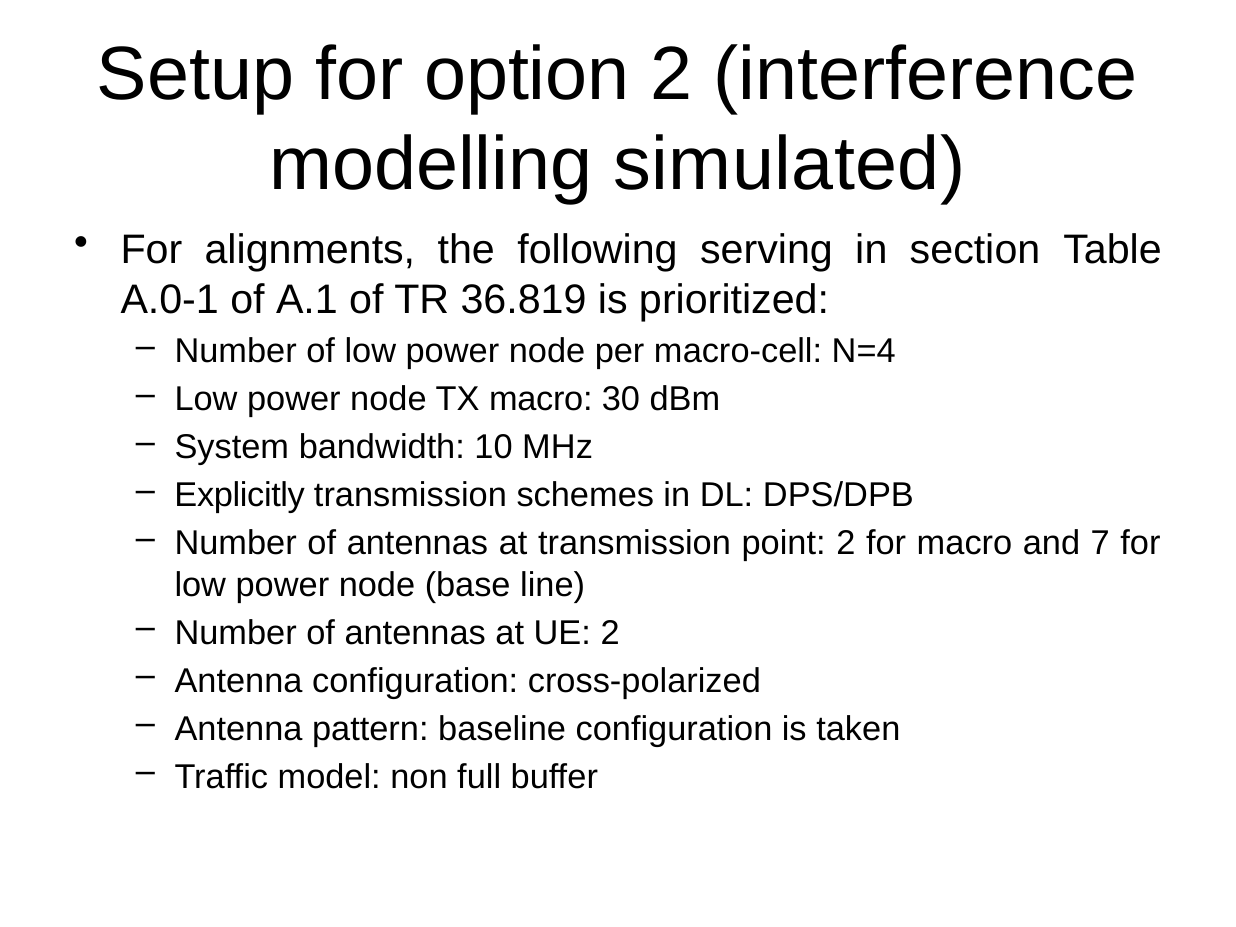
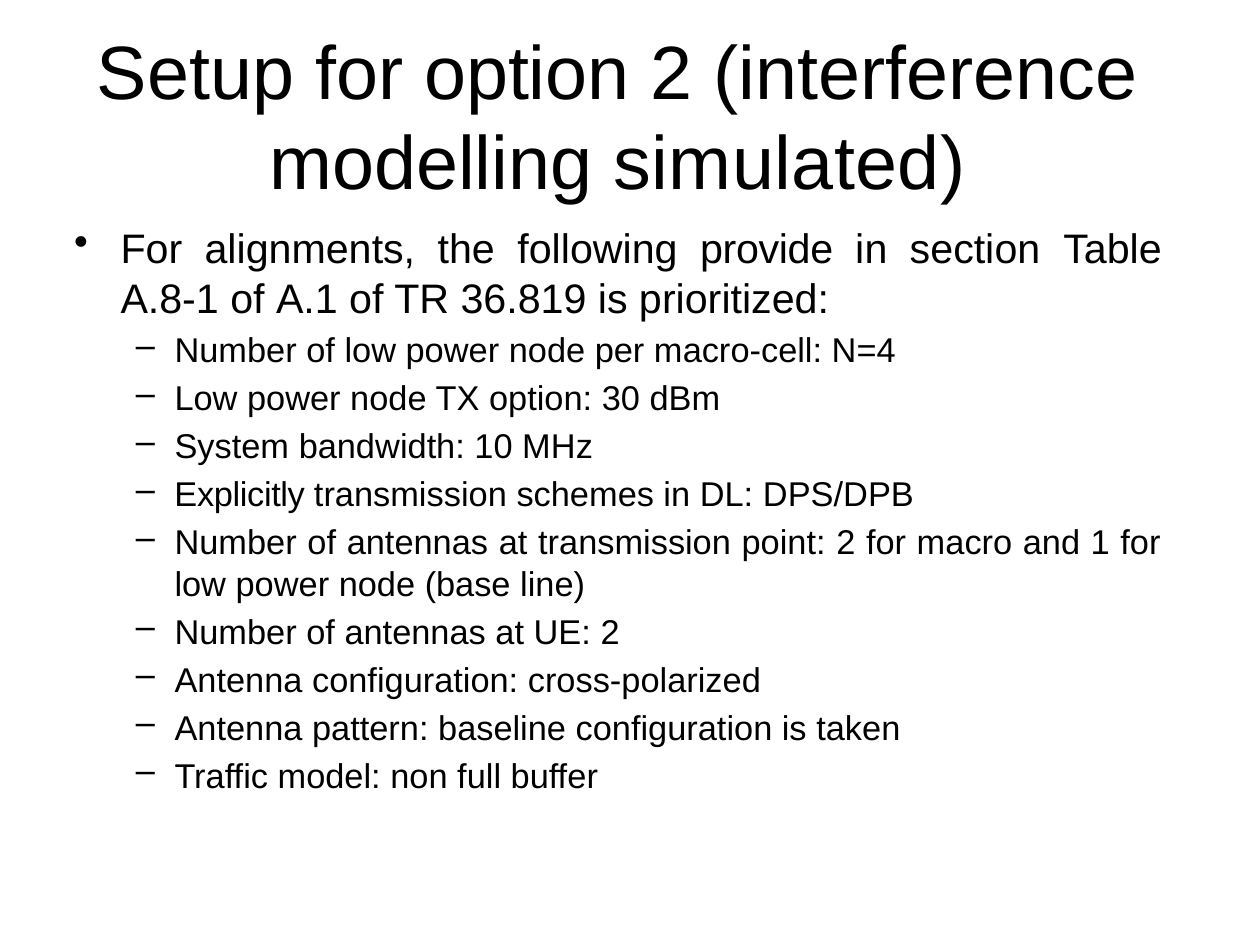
serving: serving -> provide (767, 250)
A.0-1: A.0-1 -> A.8-1 (170, 300)
TX macro: macro -> option (541, 399)
7: 7 -> 1 (1100, 544)
